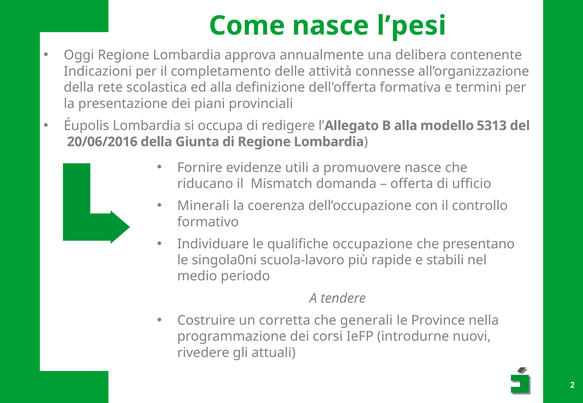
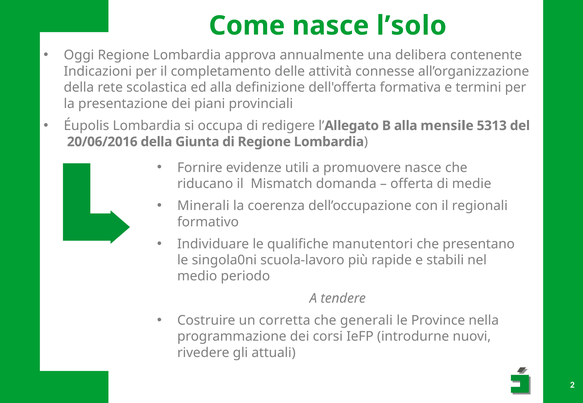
l’pesi: l’pesi -> l’solo (411, 26)
modello: modello -> mensile (447, 126)
ufficio: ufficio -> medie (472, 184)
controllo: controllo -> regionali (480, 206)
occupazione: occupazione -> manutentori (373, 244)
